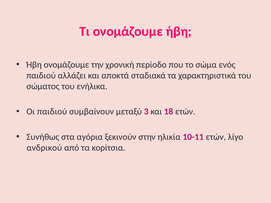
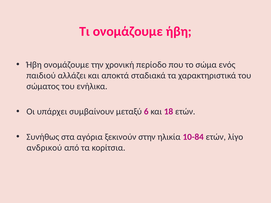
Οι παιδιού: παιδιού -> υπάρχει (52, 112)
3: 3 -> 6 (146, 112)
10-11: 10-11 -> 10-84 (193, 137)
